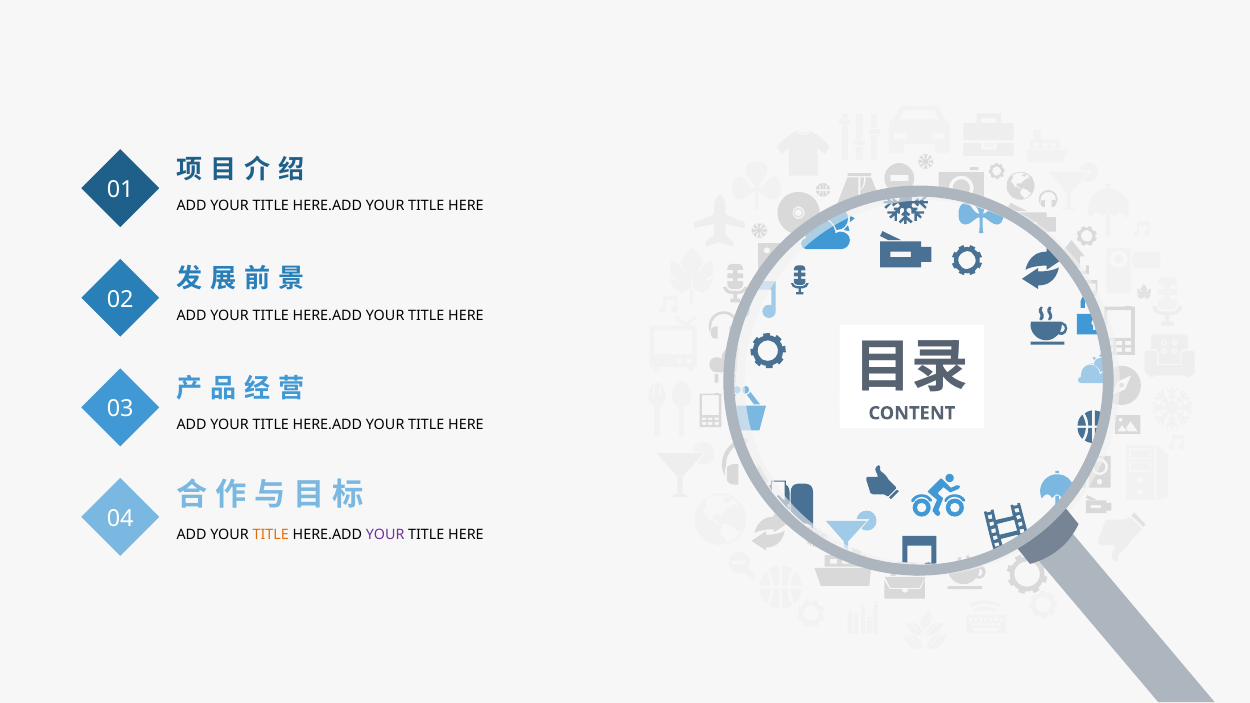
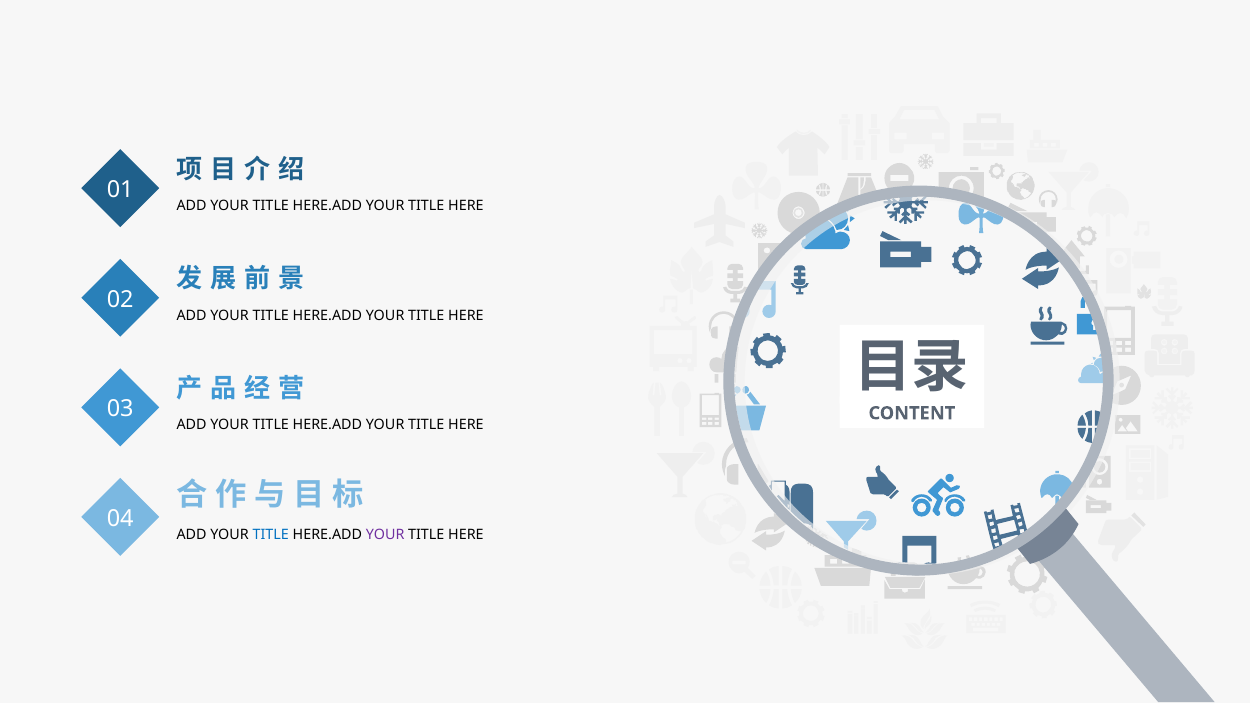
TITLE colour: orange -> blue (271, 535)
